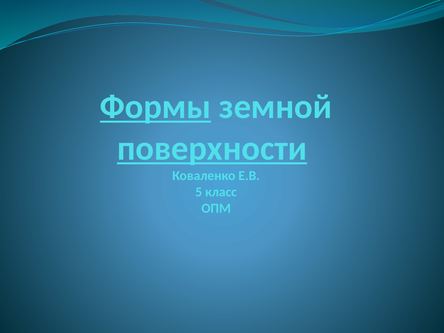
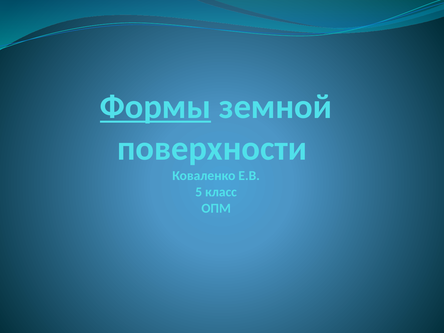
поверхности underline: present -> none (212, 148)
